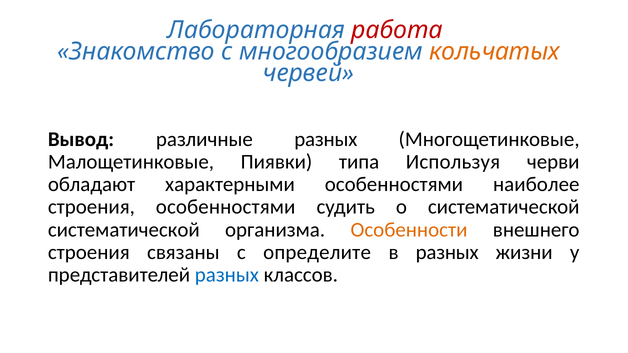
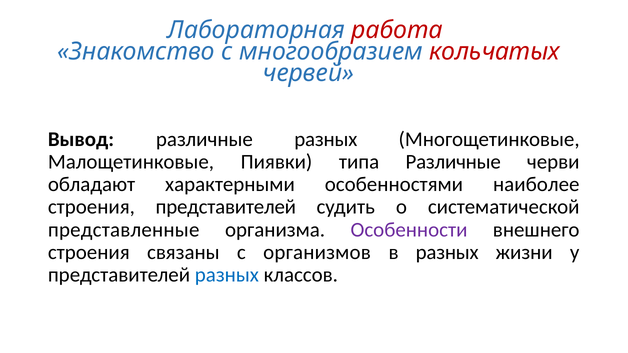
кольчатых colour: orange -> red (494, 52)
типа Используя: Используя -> Различные (453, 162)
строения особенностями: особенностями -> представителей (226, 207)
систематической: систематической -> представленные (124, 230)
Особенности colour: orange -> purple (409, 230)
определите: определите -> организмов (317, 252)
